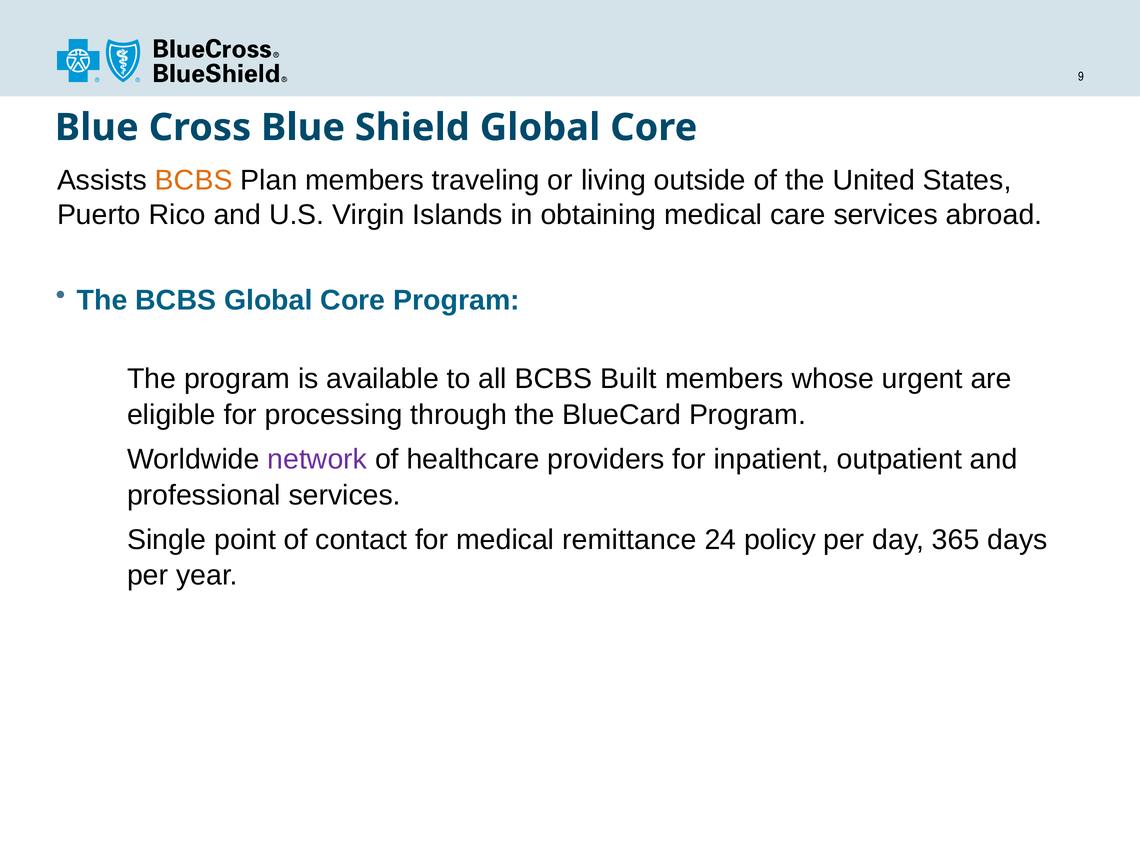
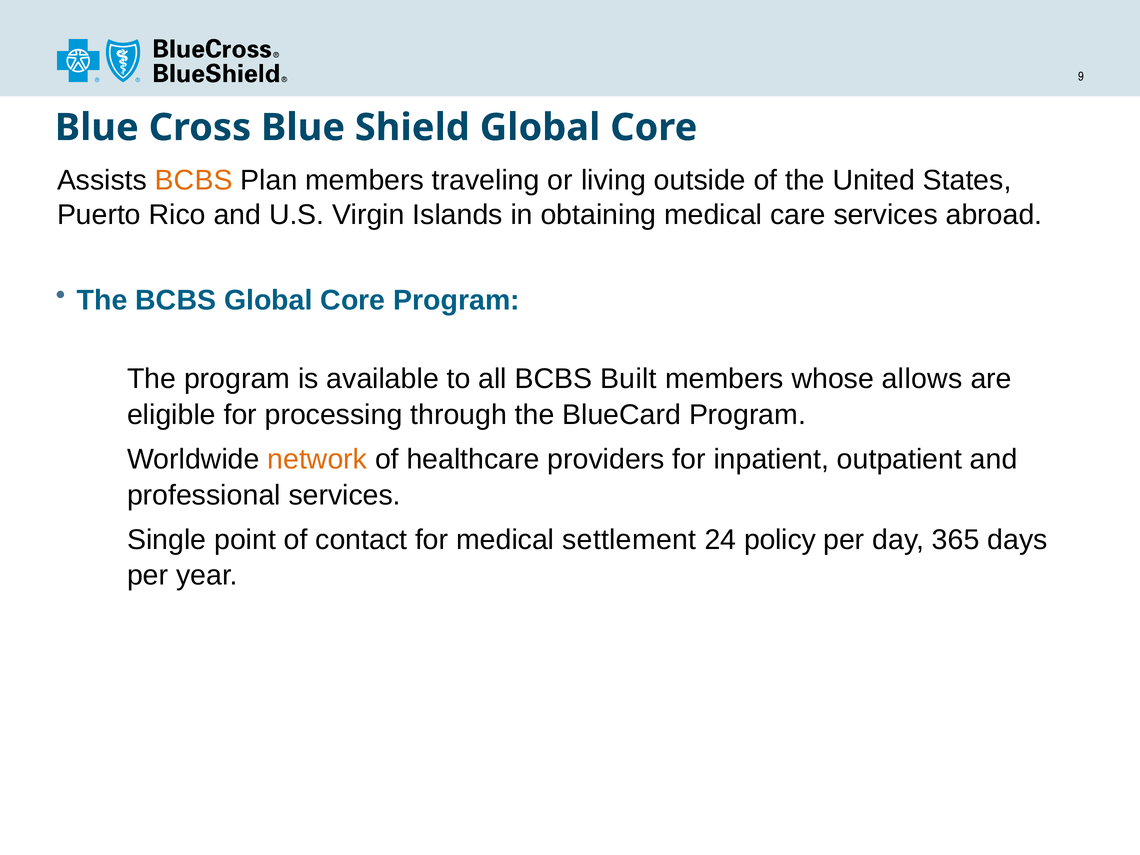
urgent: urgent -> allows (922, 379)
network colour: purple -> orange (317, 459)
remittance: remittance -> settlement (629, 540)
